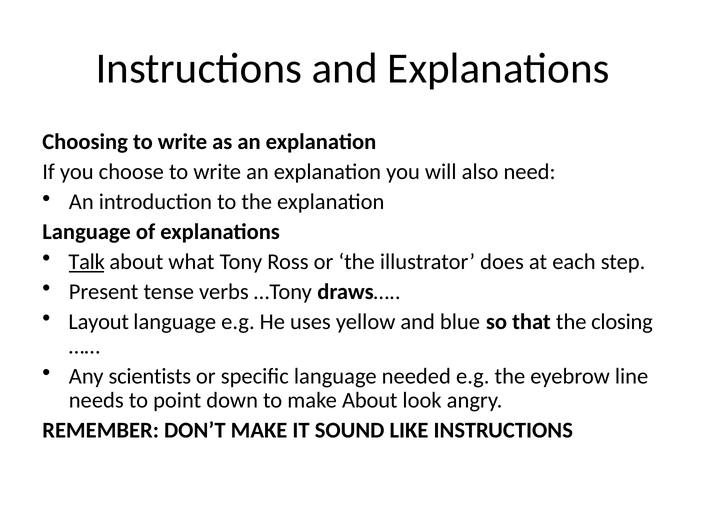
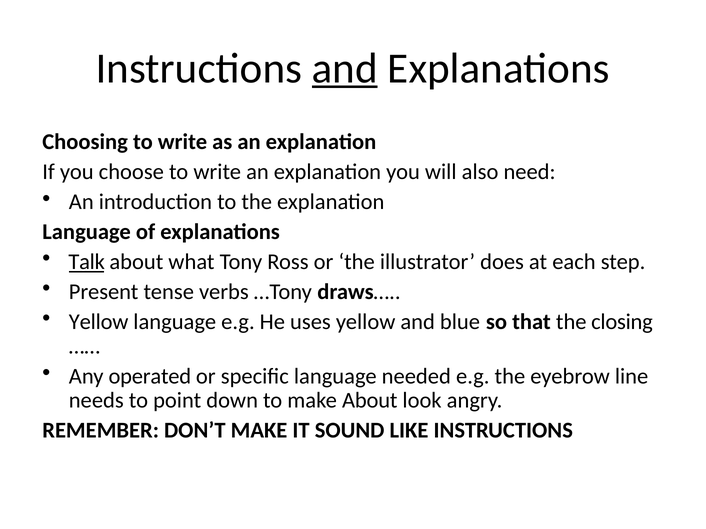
and underline: none -> present (345, 68)
Layout: Layout -> Yellow (99, 322)
scientists: scientists -> operated (150, 376)
